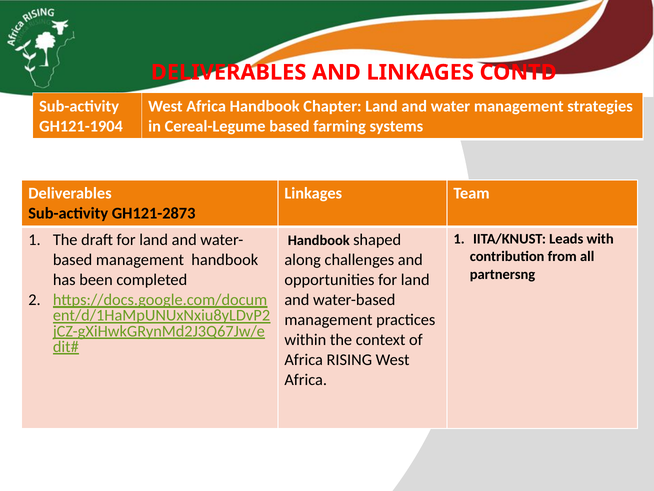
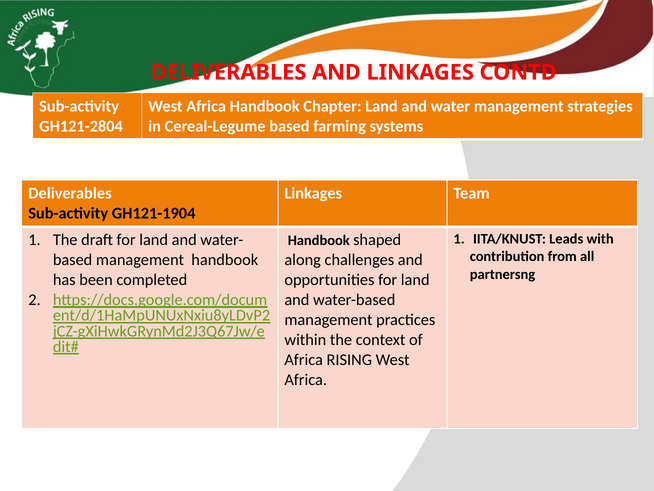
GH121-1904: GH121-1904 -> GH121-2804 (81, 126)
GH121-2873: GH121-2873 -> GH121-1904 (154, 213)
